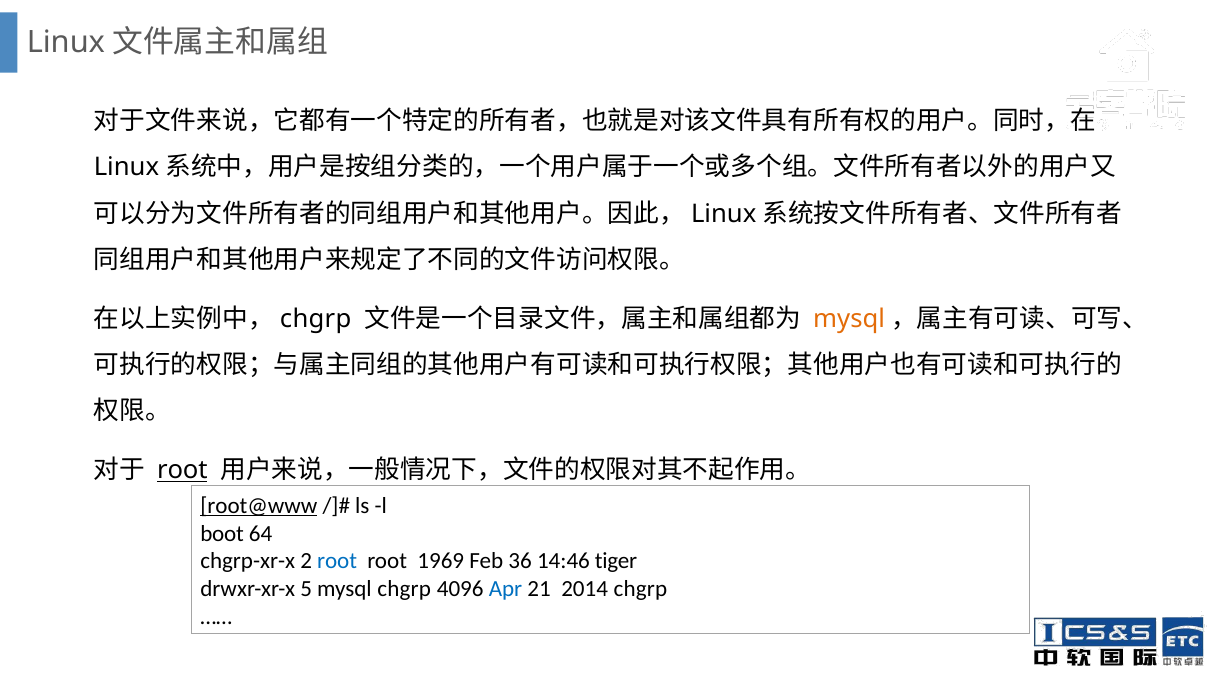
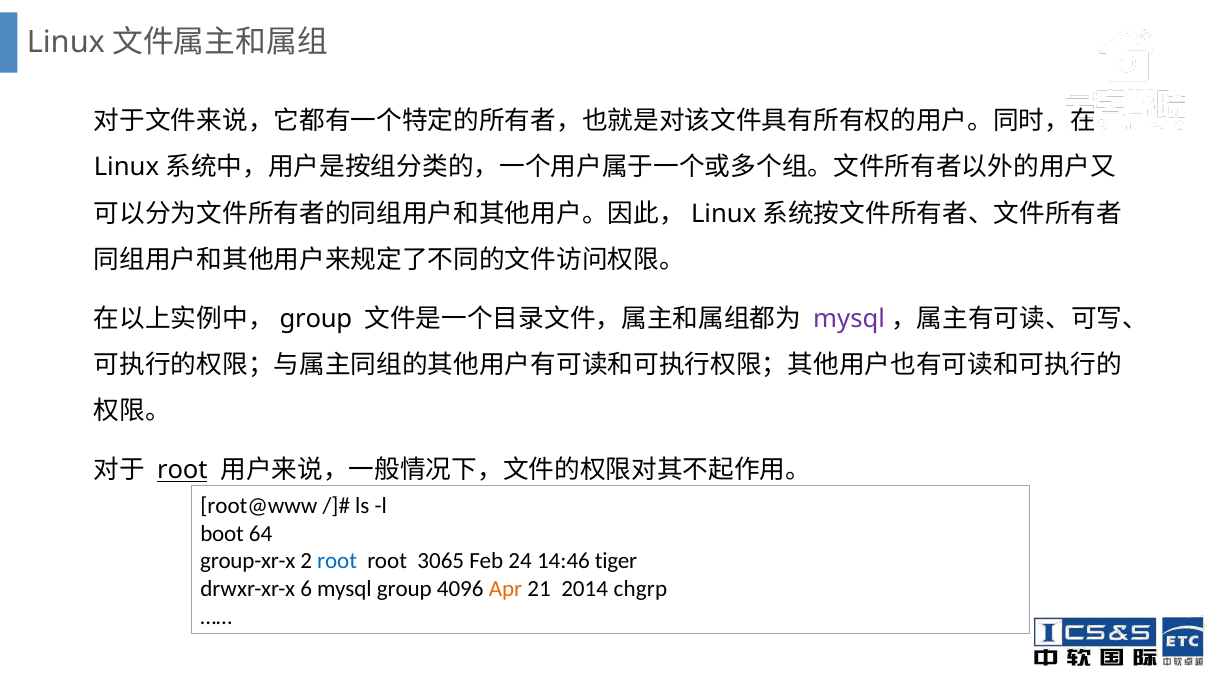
chgrp: chgrp -> group (316, 319)
mysql colour: orange -> purple (849, 319)
root@www underline: present -> none (259, 506)
chgrp-xr-x: chgrp-xr-x -> group-xr-x (248, 562)
1969: 1969 -> 3065 (441, 562)
36: 36 -> 24 (520, 562)
5: 5 -> 6 (306, 589)
mysql chgrp: chgrp -> group (404, 589)
Apr colour: blue -> orange (506, 589)
